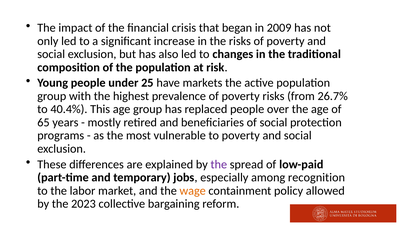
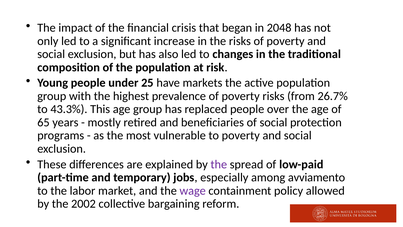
2009: 2009 -> 2048 (279, 28)
40.4%: 40.4% -> 43.3% (69, 109)
recognition: recognition -> avviamento (317, 177)
wage colour: orange -> purple (193, 190)
2023: 2023 -> 2002 (83, 204)
